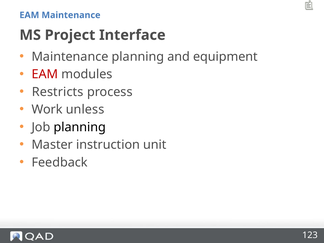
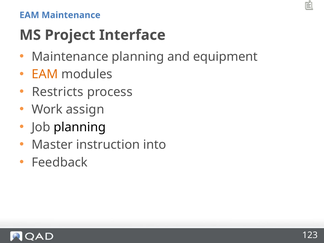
EAM colour: red -> orange (45, 74)
unless: unless -> assign (85, 110)
unit: unit -> into (155, 145)
